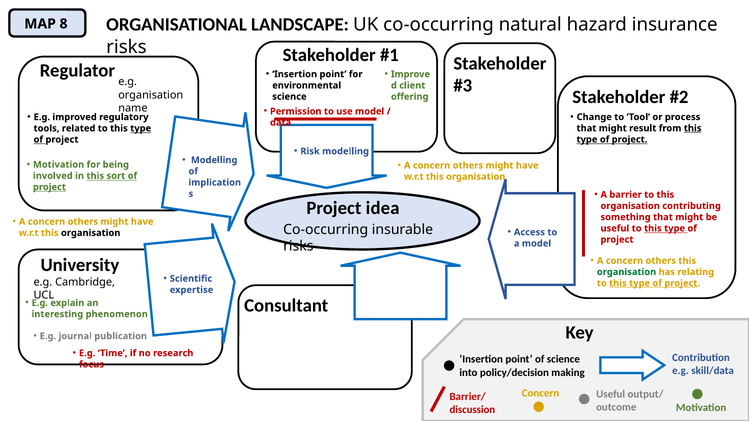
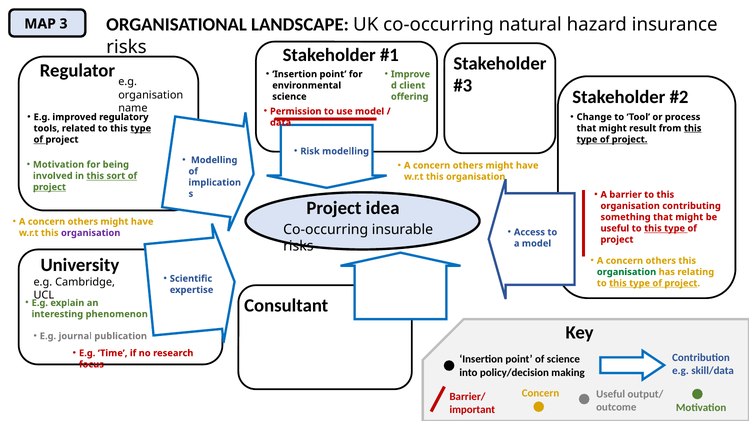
8: 8 -> 3 (64, 24)
organisation colour: black -> purple (91, 233)
discussion: discussion -> important (472, 410)
